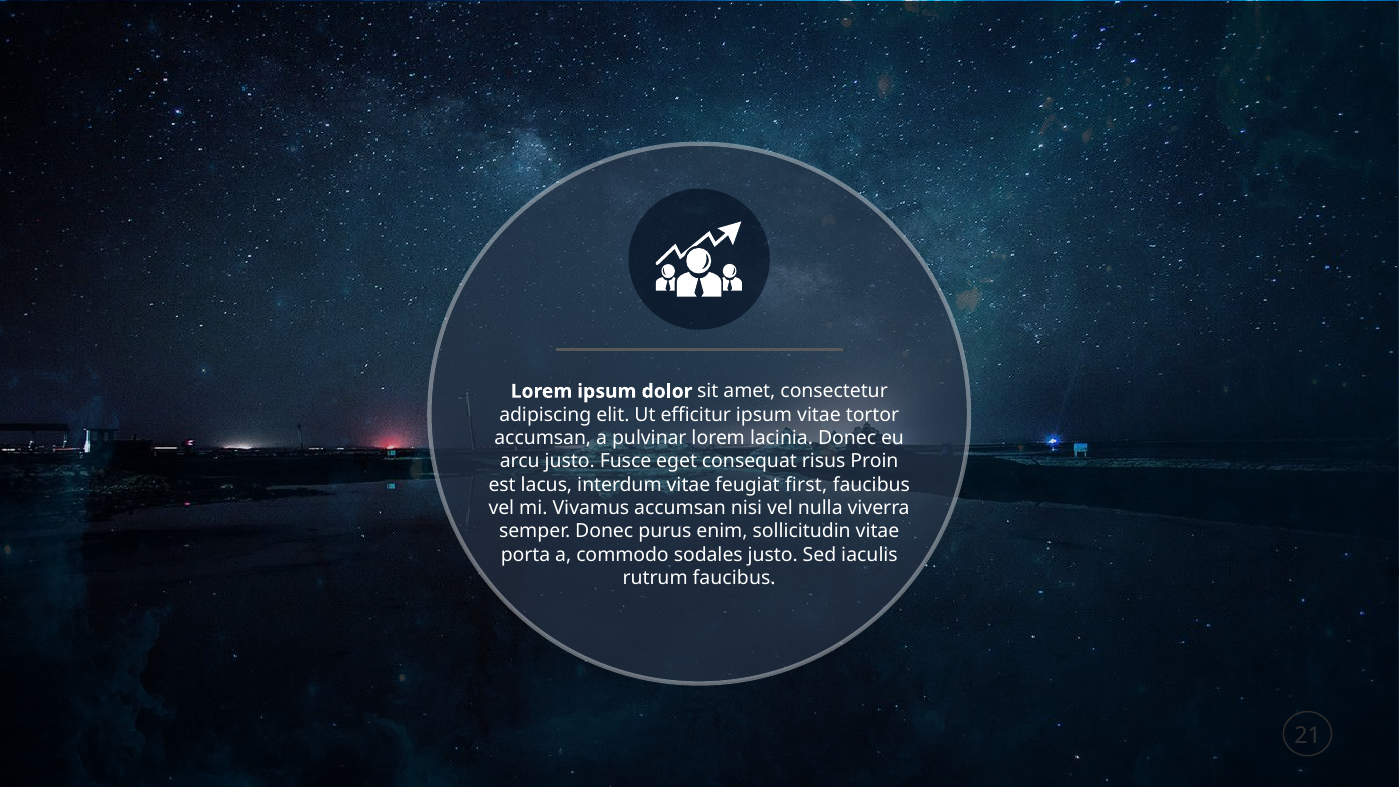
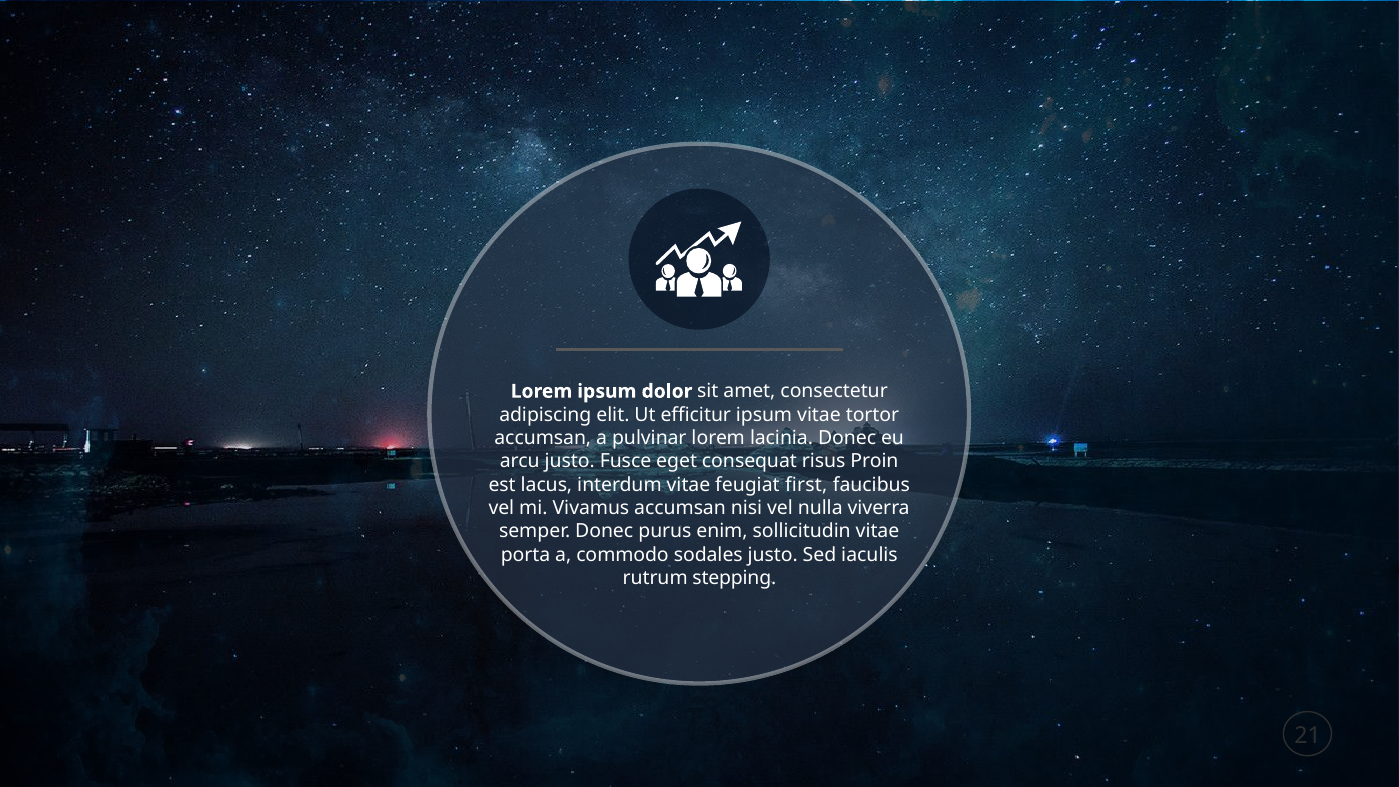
rutrum faucibus: faucibus -> stepping (734, 578)
